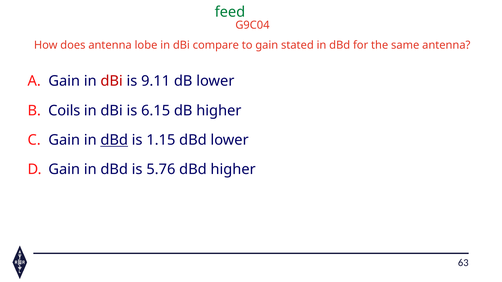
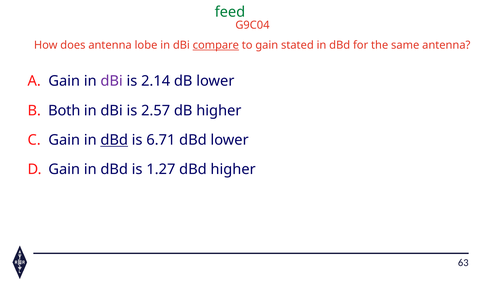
compare underline: none -> present (216, 45)
dBi colour: red -> purple (112, 81)
9.11: 9.11 -> 2.14 (156, 81)
Coils: Coils -> Both (64, 111)
6.15: 6.15 -> 2.57 (156, 111)
1.15: 1.15 -> 6.71 (161, 140)
5.76: 5.76 -> 1.27 (161, 170)
